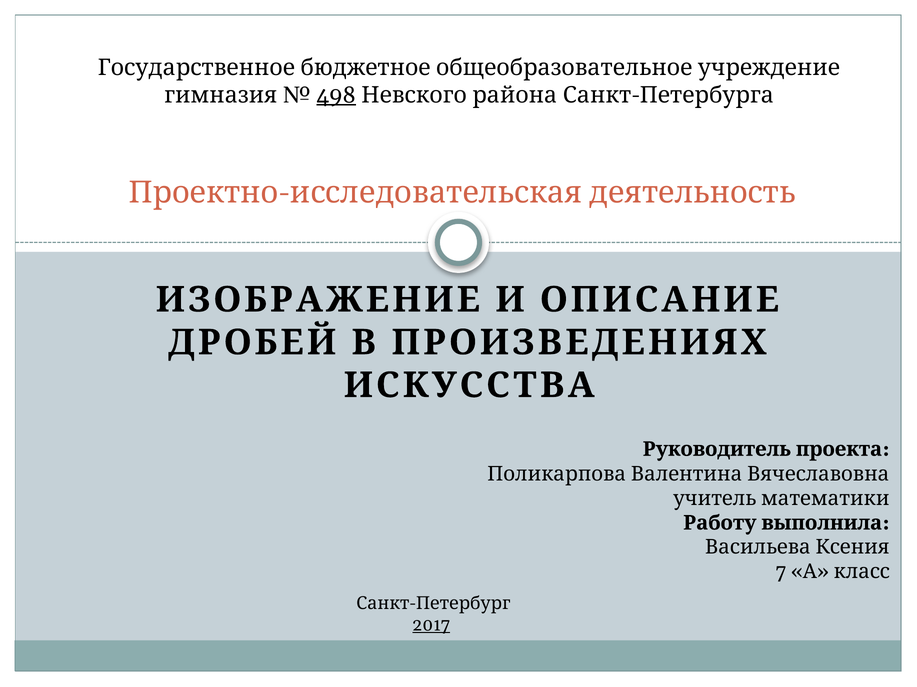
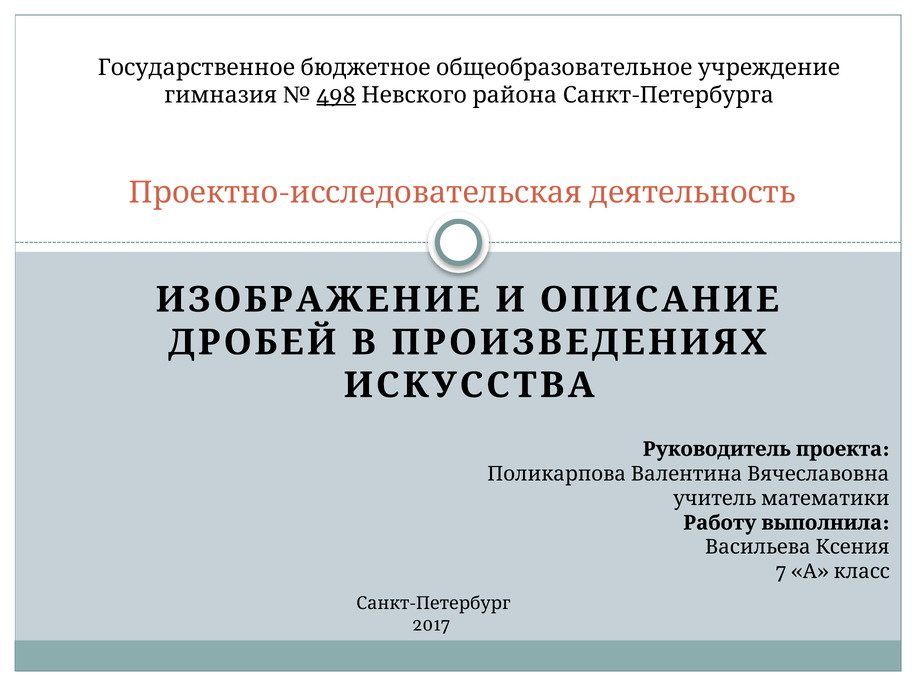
2017 underline: present -> none (431, 625)
